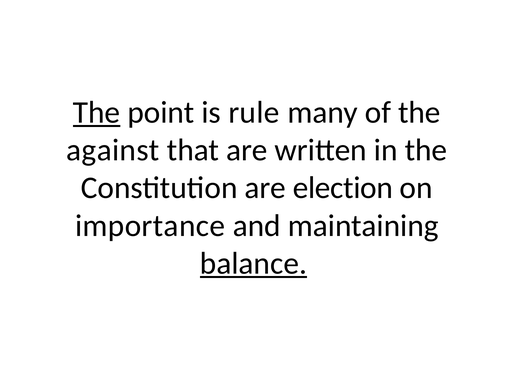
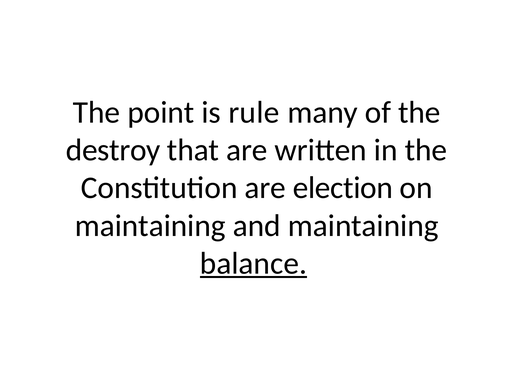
The underline: present -> none (97, 112)
against: against -> destroy (113, 150)
importance: importance -> maintaining (150, 225)
